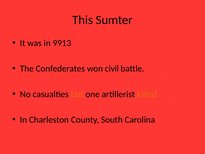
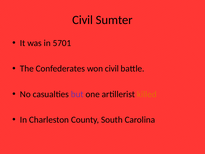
This: This -> Civil (83, 20)
9913: 9913 -> 5701 (62, 43)
but colour: orange -> purple (77, 94)
